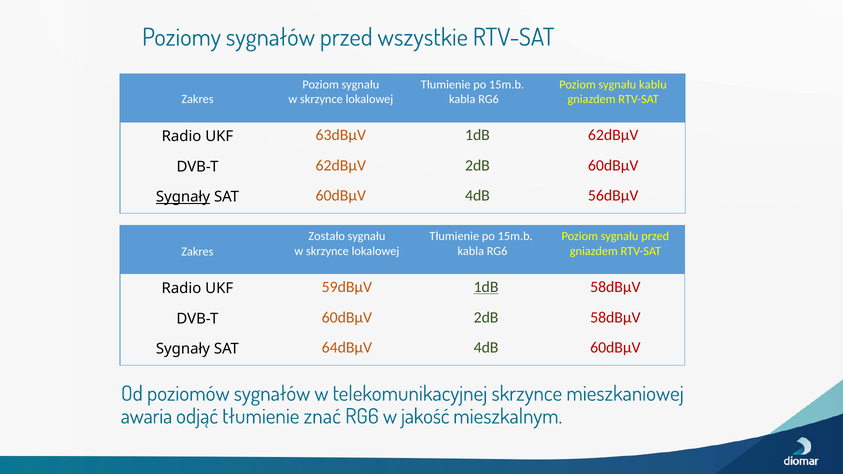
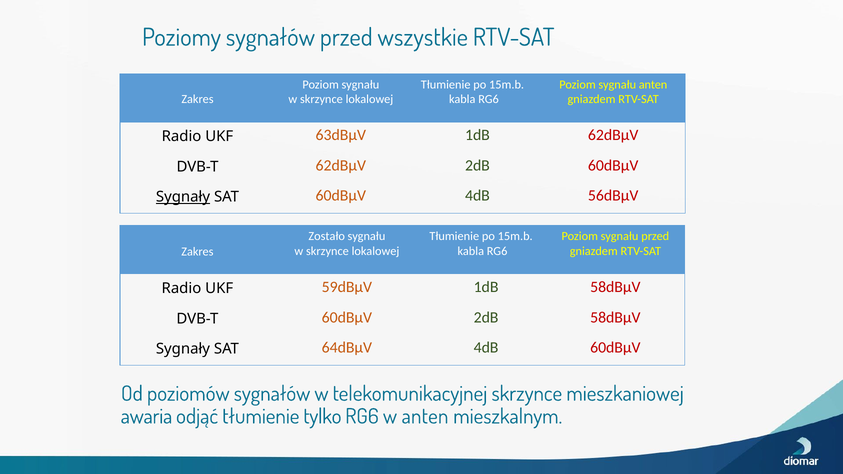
sygnału kablu: kablu -> anten (653, 85)
1dB underline: present -> none (486, 287)
znać: znać -> tylko (322, 417)
w jakość: jakość -> anten (425, 417)
